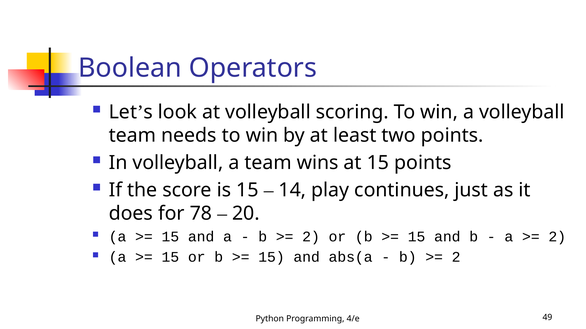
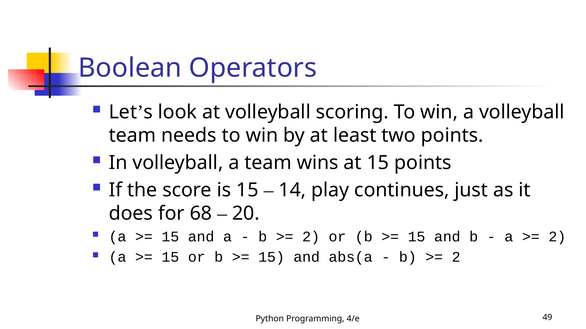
78: 78 -> 68 (201, 214)
